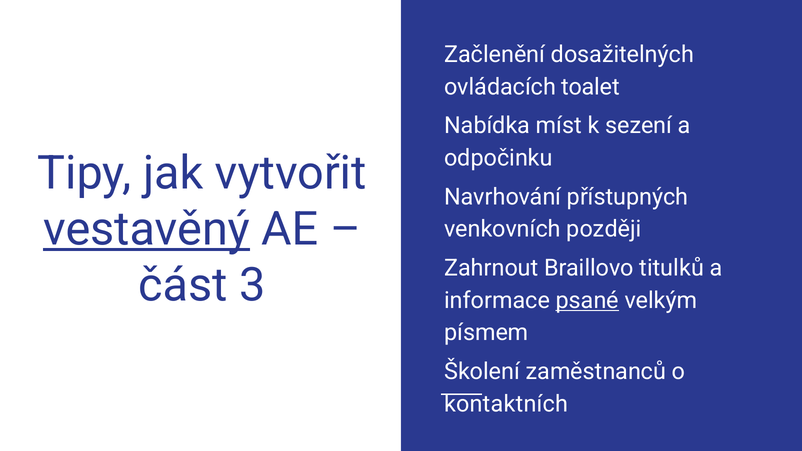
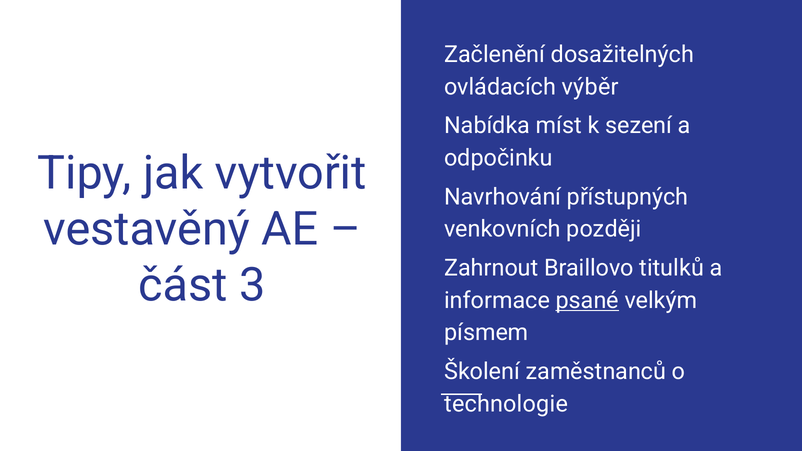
toalet: toalet -> výběr (590, 87)
vestavěný underline: present -> none (146, 229)
kontaktních: kontaktních -> technologie (506, 404)
